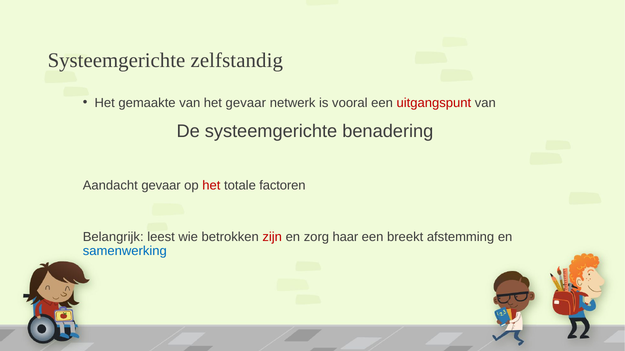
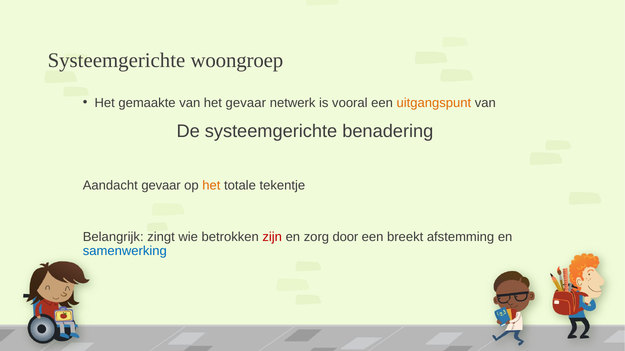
zelfstandig: zelfstandig -> woongroep (237, 60)
uitgangspunt colour: red -> orange (434, 103)
het colour: red -> orange (211, 186)
factoren: factoren -> tekentje (282, 186)
leest: leest -> zingt (161, 237)
haar: haar -> door (345, 237)
